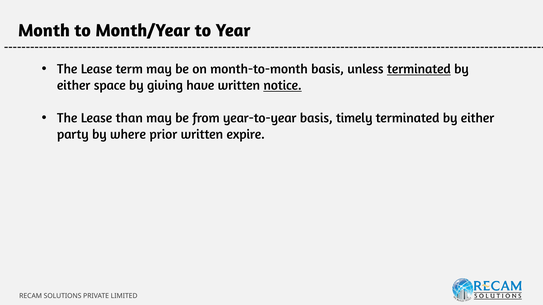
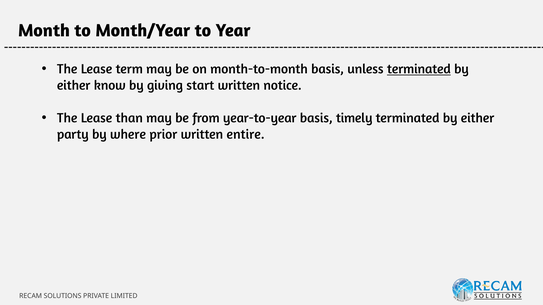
space: space -> know (110, 86)
have: have -> start (200, 86)
notice underline: present -> none (283, 86)
expire: expire -> entire (246, 134)
